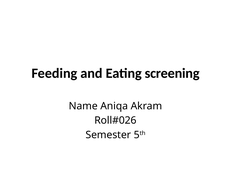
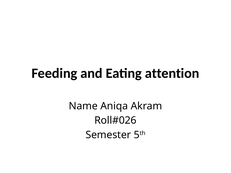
screening: screening -> attention (172, 73)
